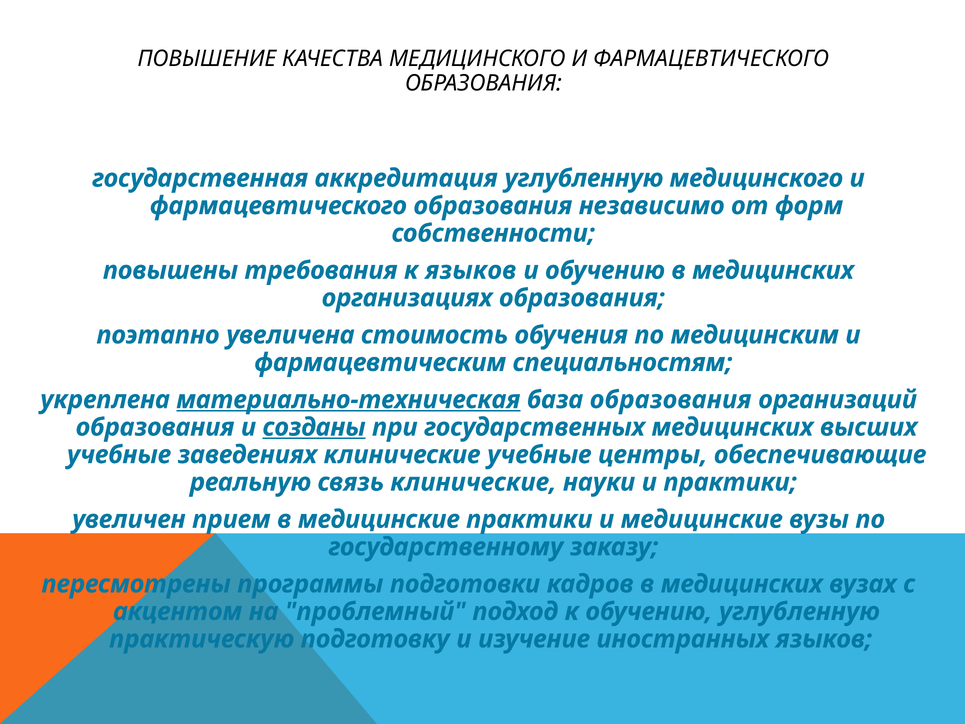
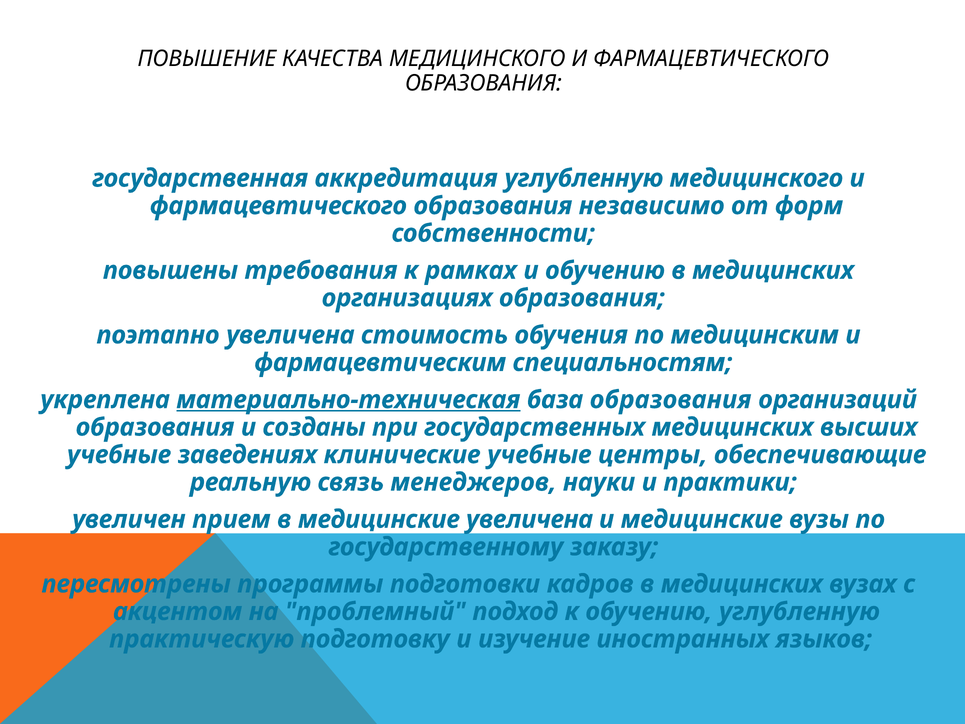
к языков: языков -> рамках (471, 270)
созданы underline: present -> none (314, 427)
связь клинические: клинические -> менеджеров (473, 482)
медицинские практики: практики -> увеличена (529, 519)
